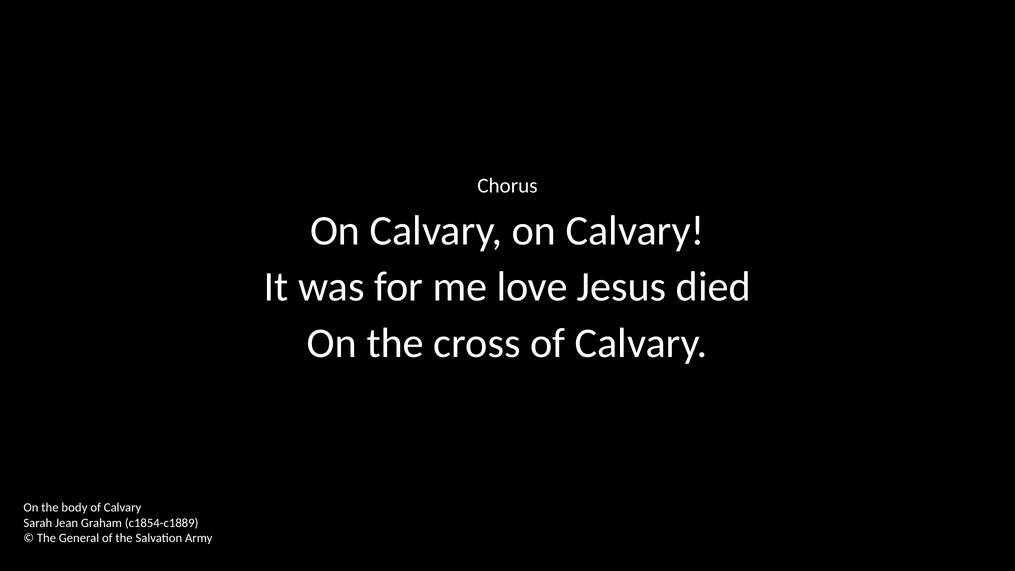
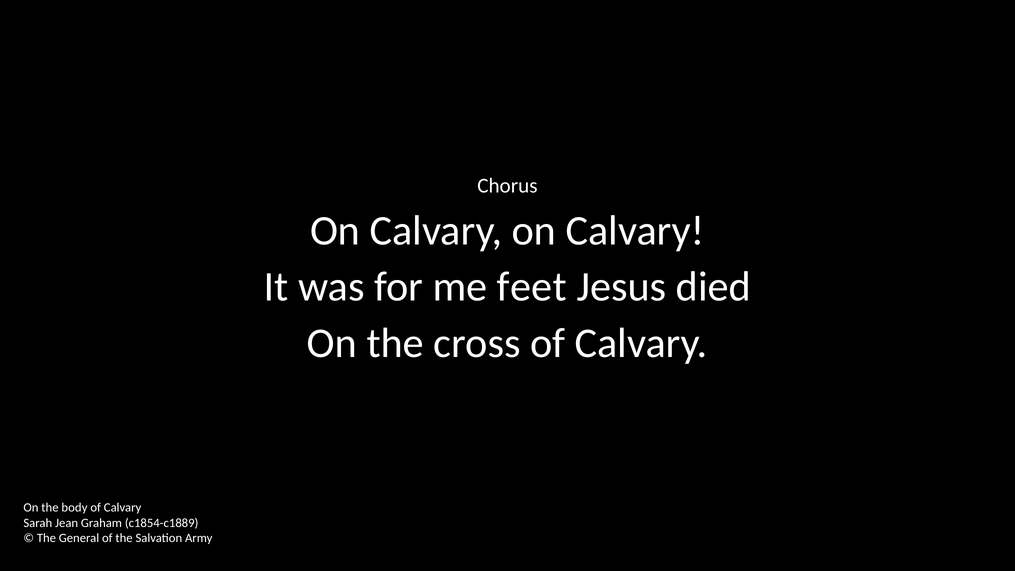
love: love -> feet (532, 287)
